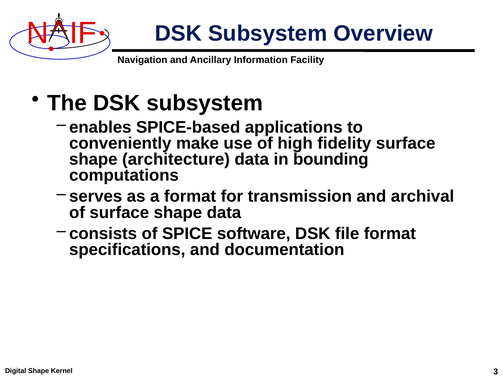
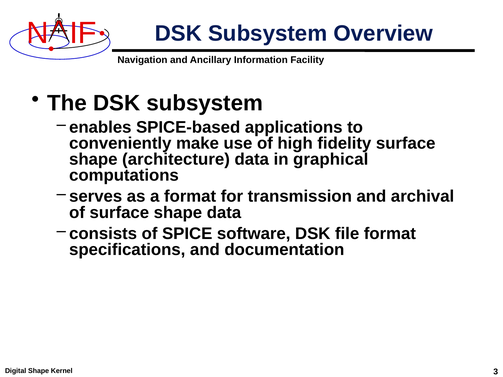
bounding: bounding -> graphical (331, 160)
